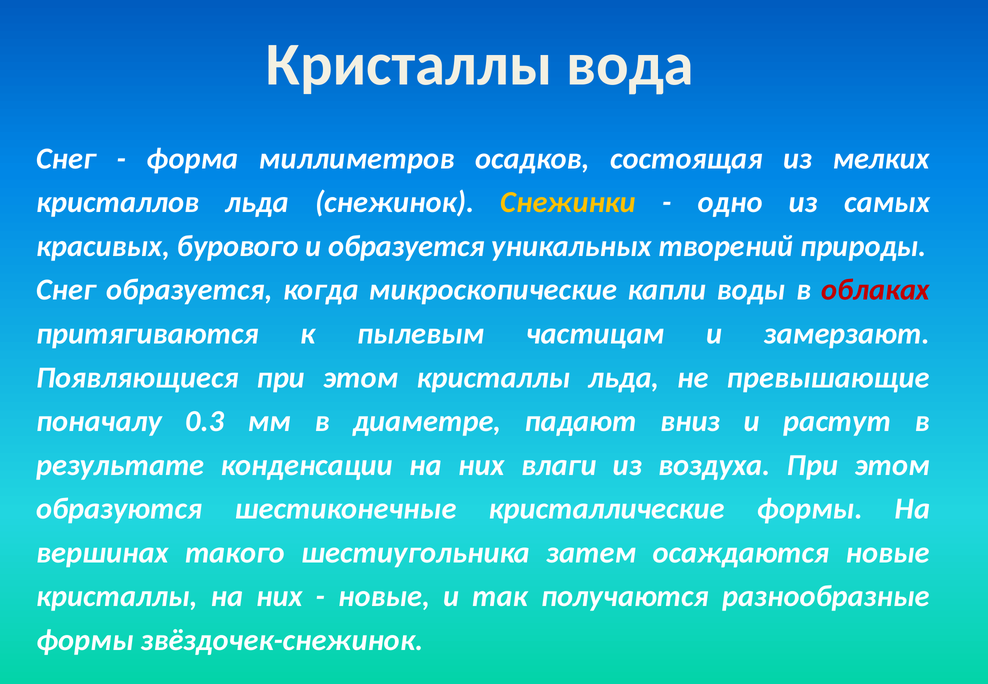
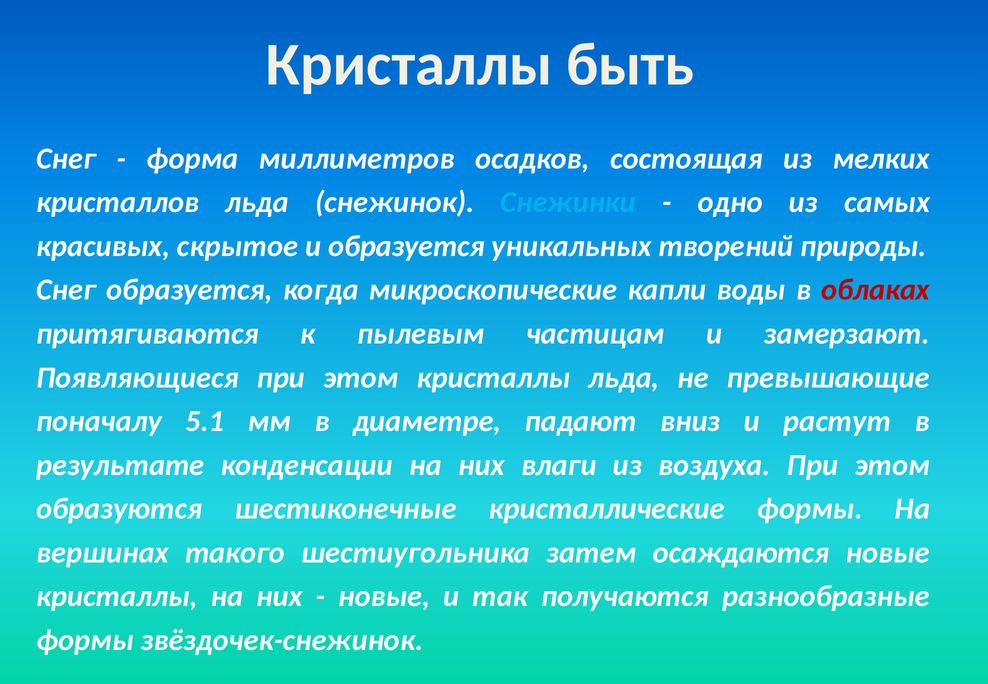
вода: вода -> быть (630, 65)
Снежинки colour: yellow -> light blue (568, 202)
бурового: бурового -> скрытое (238, 246)
0.3: 0.3 -> 5.1 (205, 421)
